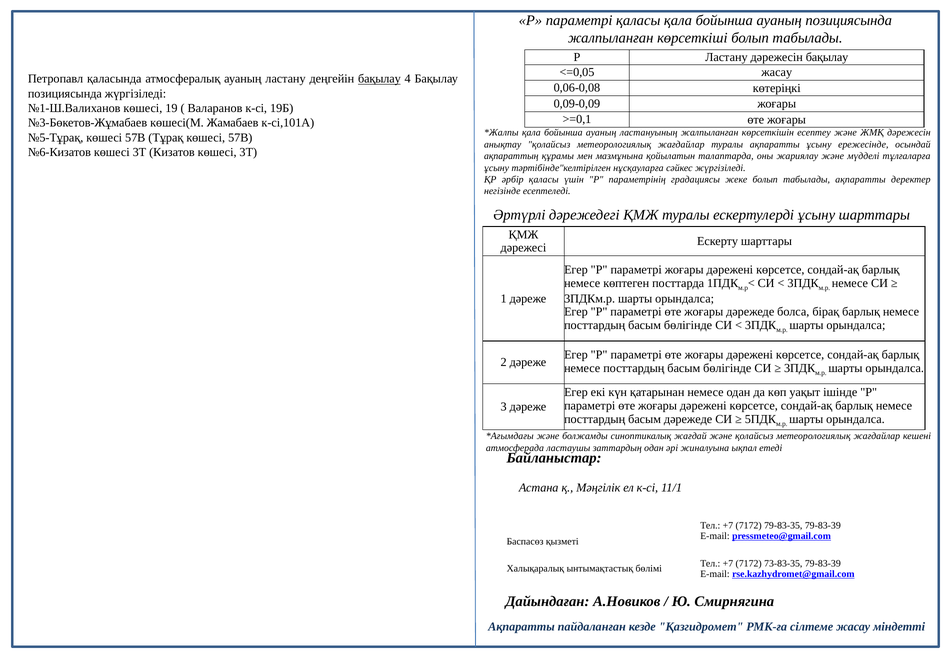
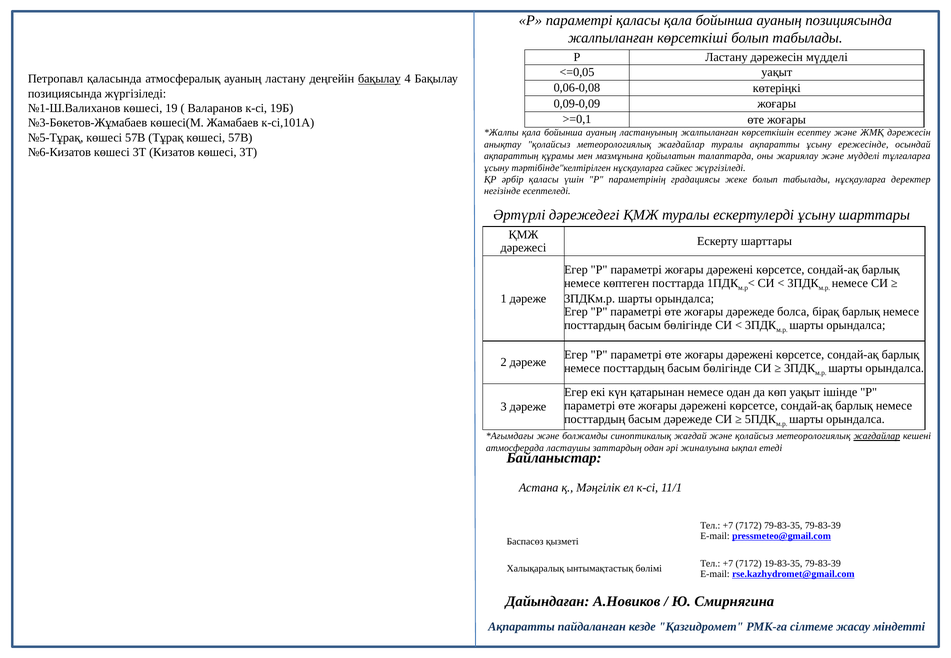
дәрежесін бақылау: бақылау -> мүдделі (827, 57)
<=0,05 жасау: жасау -> уақыт (777, 72)
табылады ақпаратты: ақпаратты -> нұсқауларға (861, 180)
жағдайлар underline: none -> present (877, 437)
73-83-35: 73-83-35 -> 19-83-35 (783, 564)
